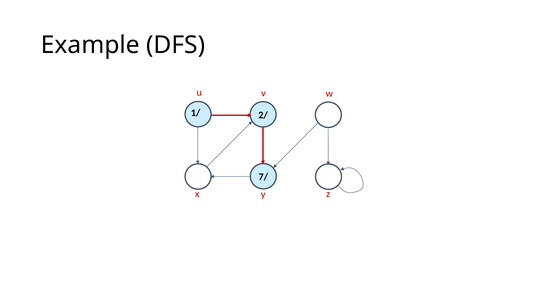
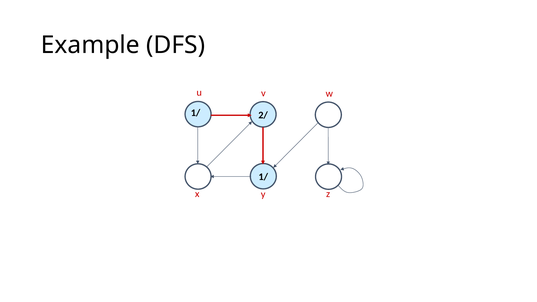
7/: 7/ -> 1/ (263, 177)
